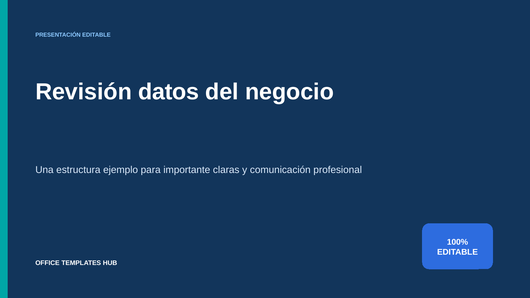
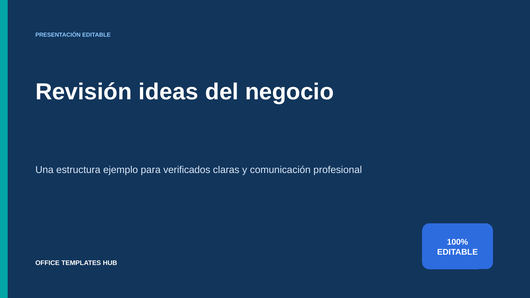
datos: datos -> ideas (168, 92)
importante: importante -> verificados (187, 170)
